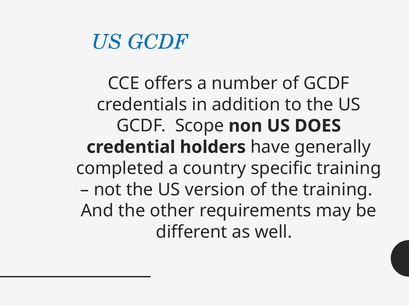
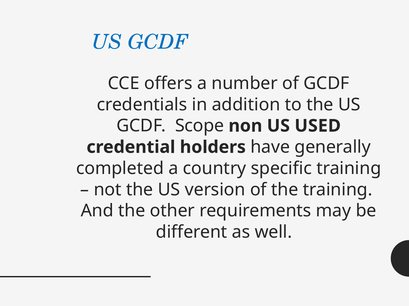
DOES: DOES -> USED (318, 126)
